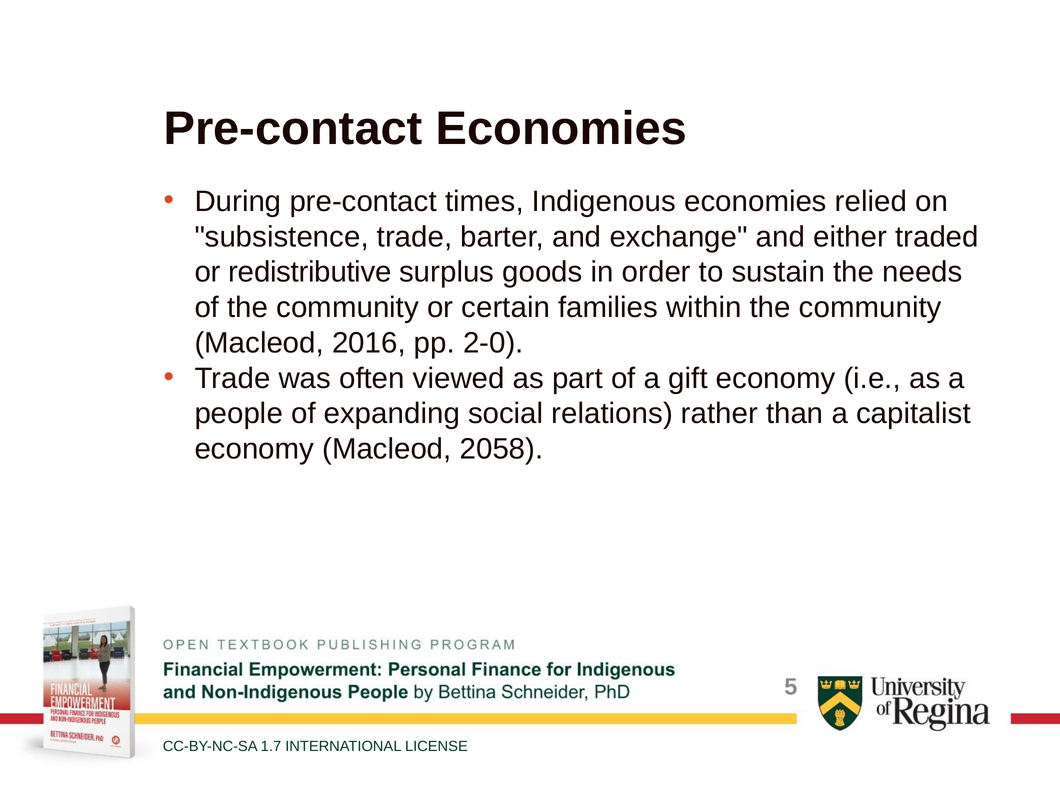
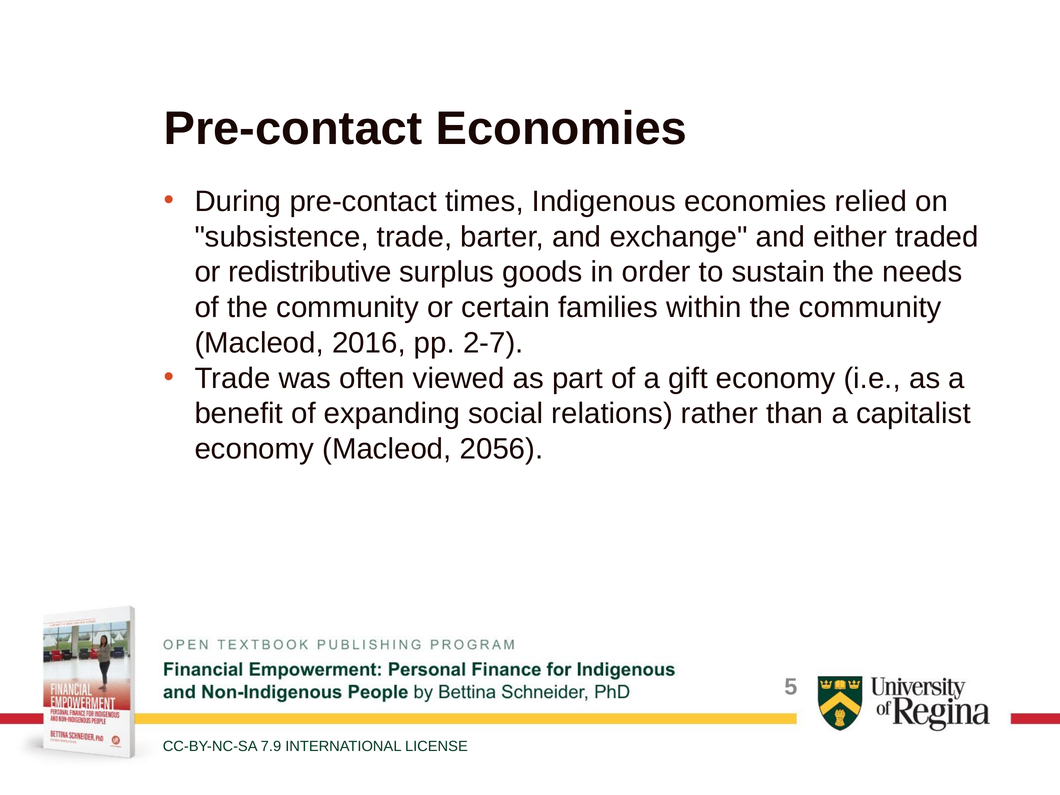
2-0: 2-0 -> 2-7 (493, 343)
people: people -> benefit (239, 414)
2058: 2058 -> 2056 (502, 449)
1.7: 1.7 -> 7.9 (271, 746)
